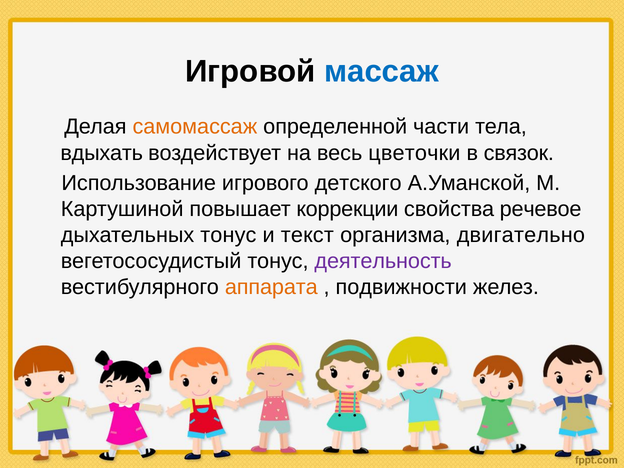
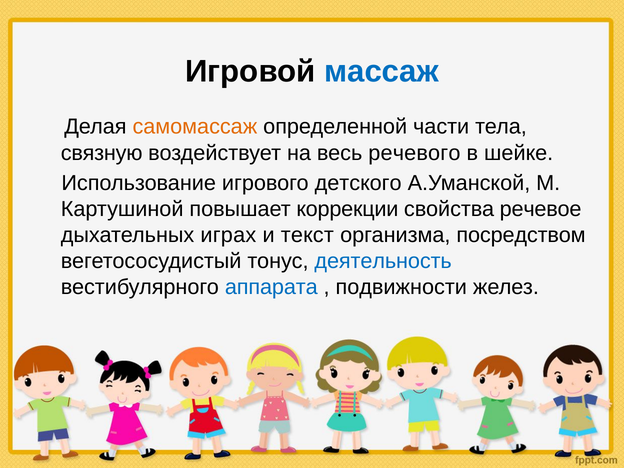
вдыхать: вдыхать -> связную (102, 153)
цветочки: цветочки -> речевого (414, 153)
связок: связок -> шейке (519, 153)
дыхательных тонус: тонус -> играх (228, 235)
двигательно: двигательно -> посредством (521, 235)
деятельность colour: purple -> blue (383, 261)
аппарата colour: orange -> blue (271, 287)
